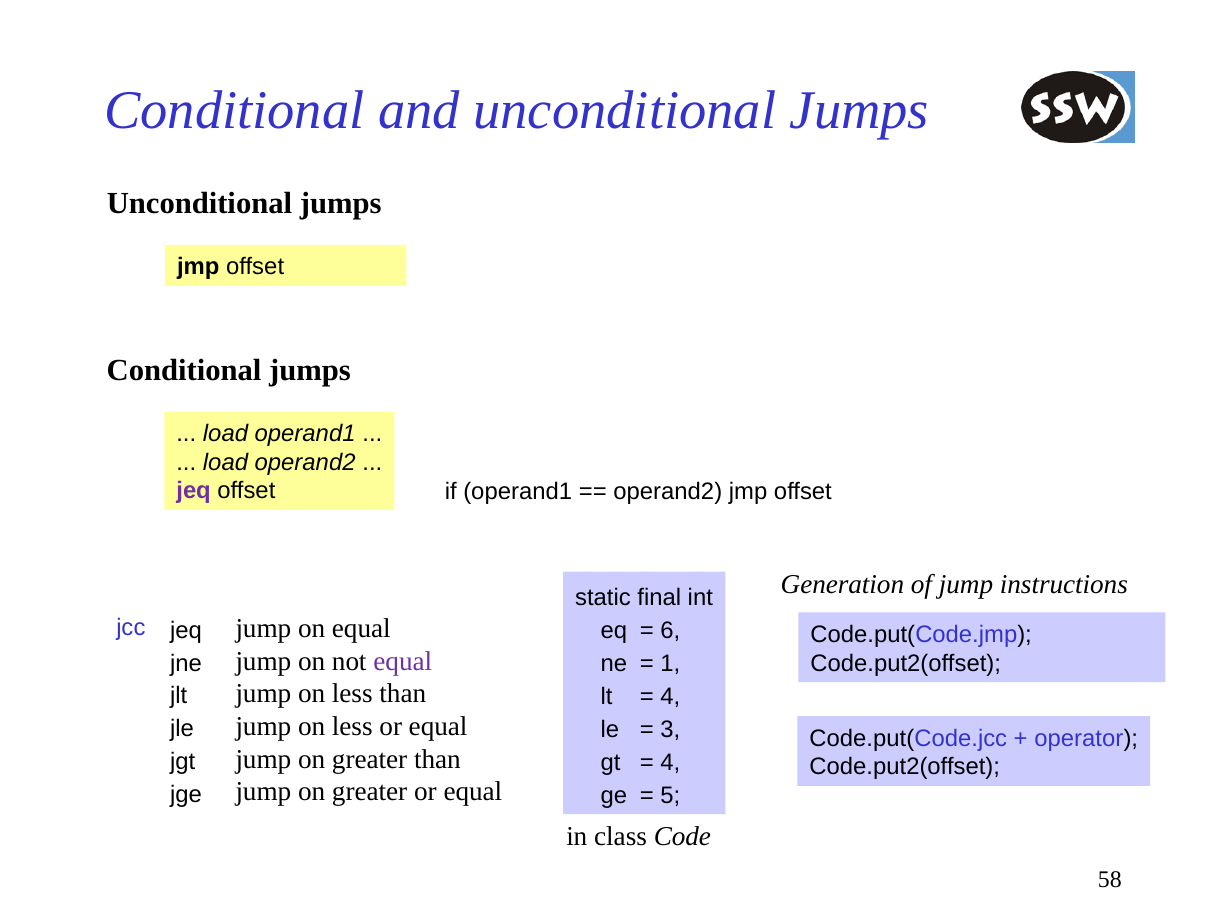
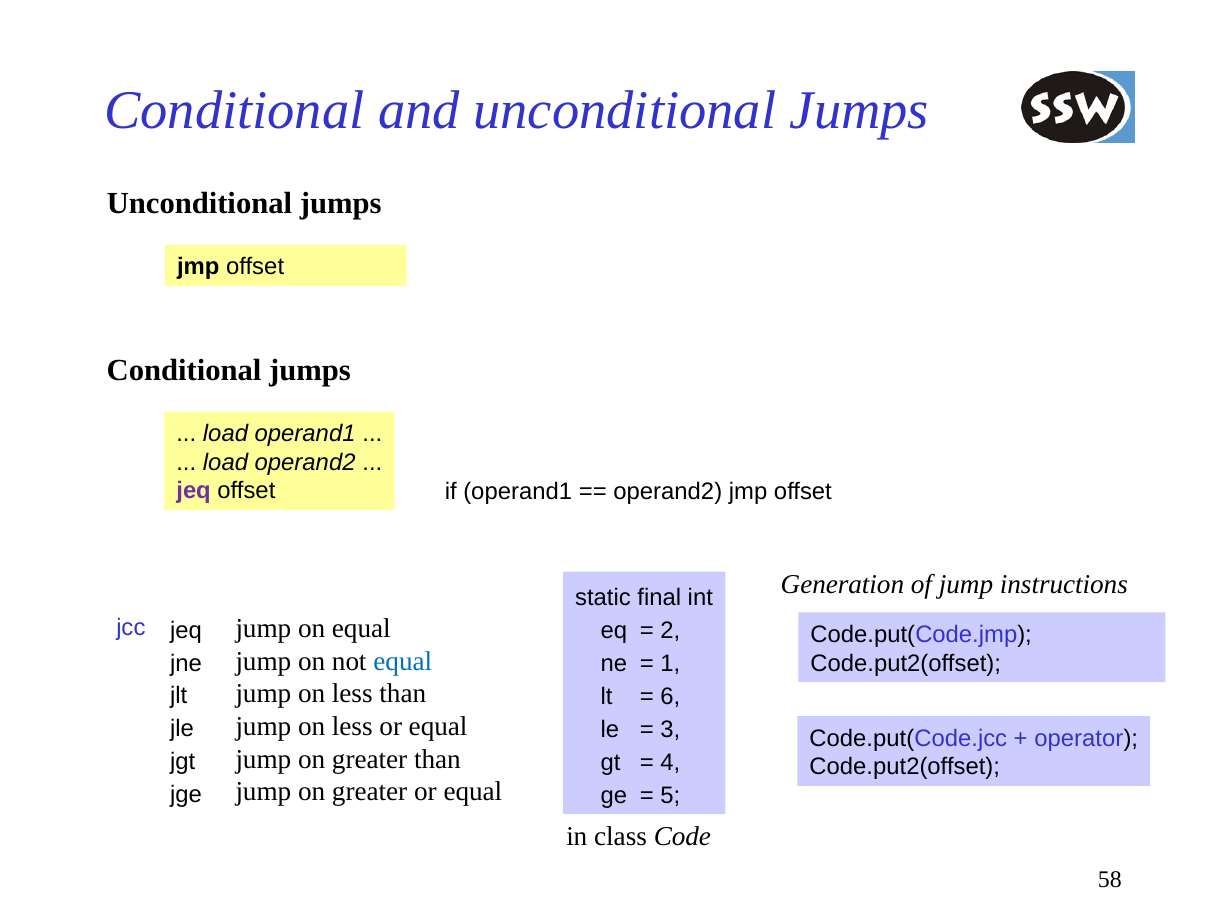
6: 6 -> 2 (670, 631)
equal colour: purple -> blue (403, 661)
4: 4 -> 6 (670, 697)
